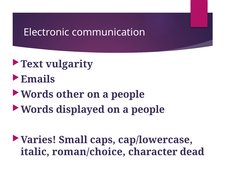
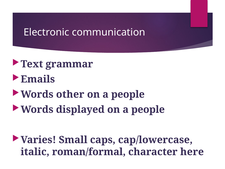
vulgarity: vulgarity -> grammar (69, 64)
roman/choice: roman/choice -> roman/formal (89, 152)
dead: dead -> here (192, 152)
